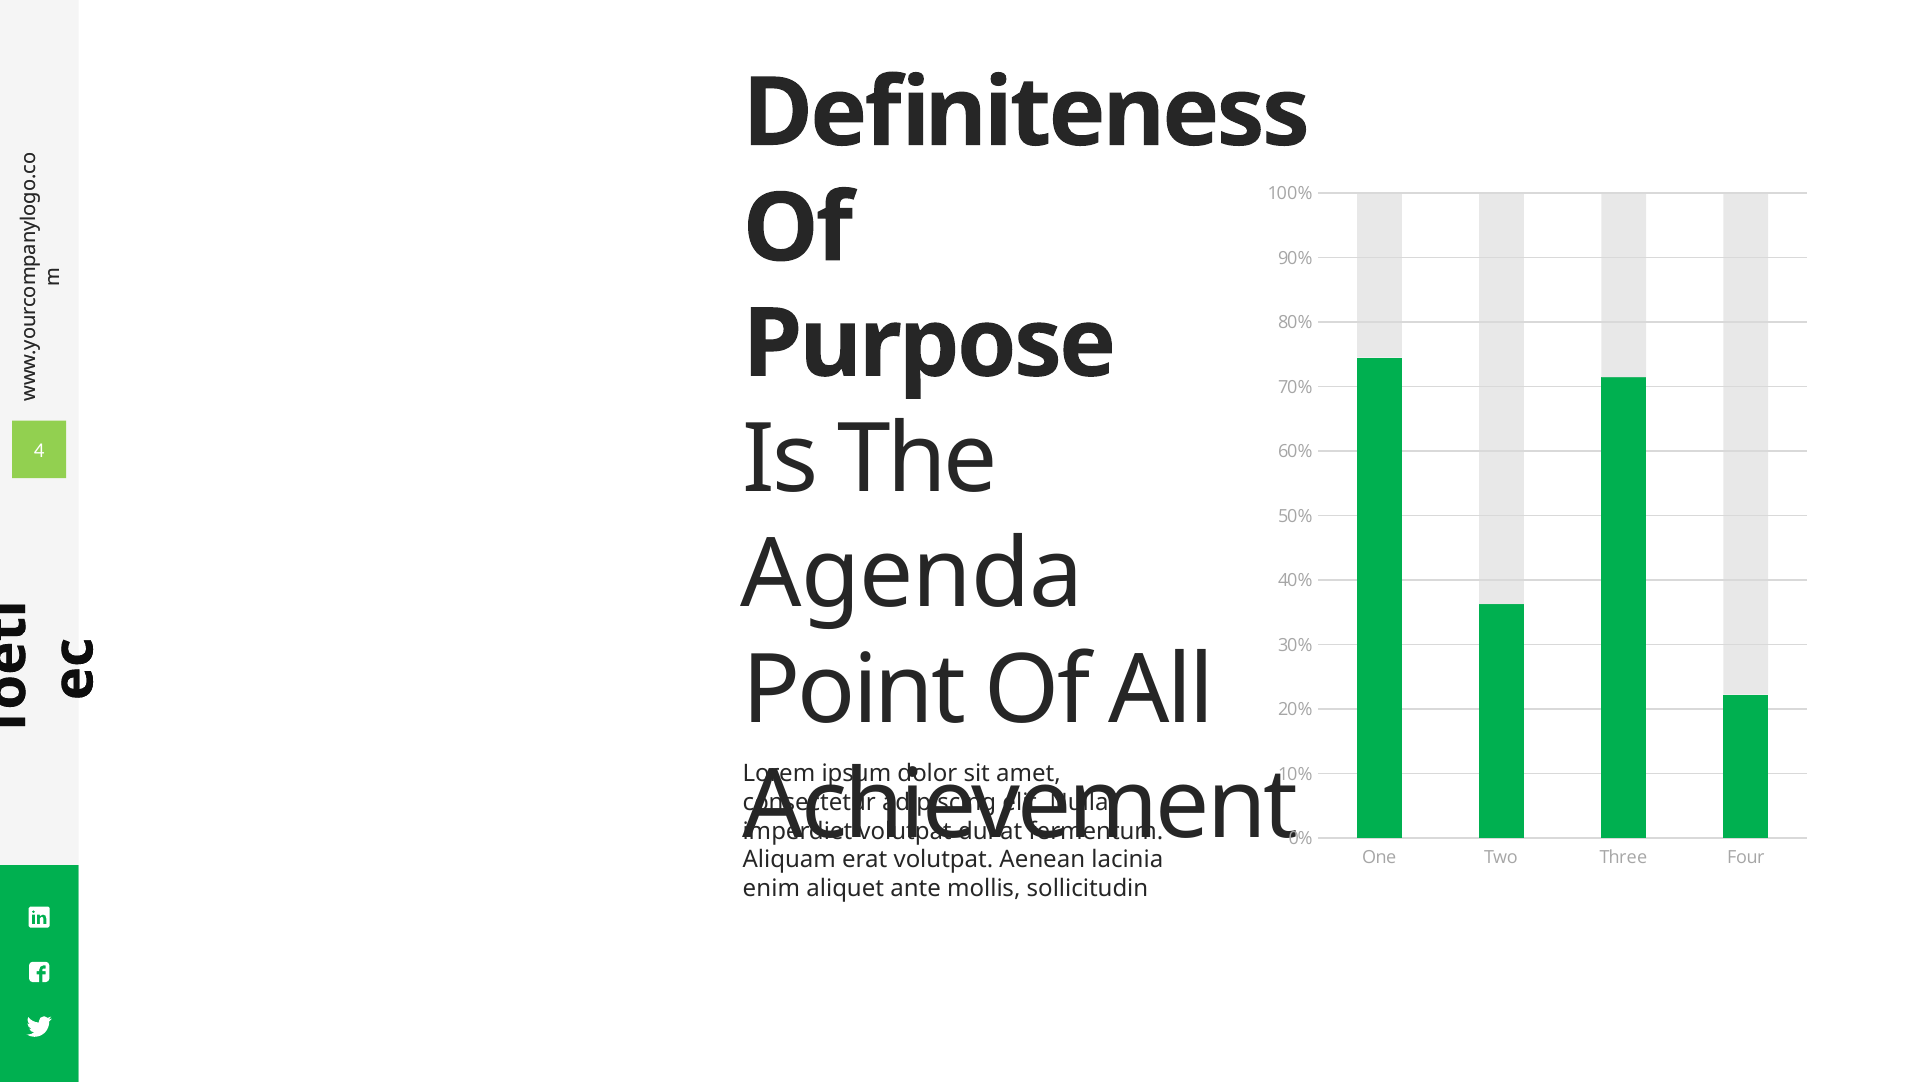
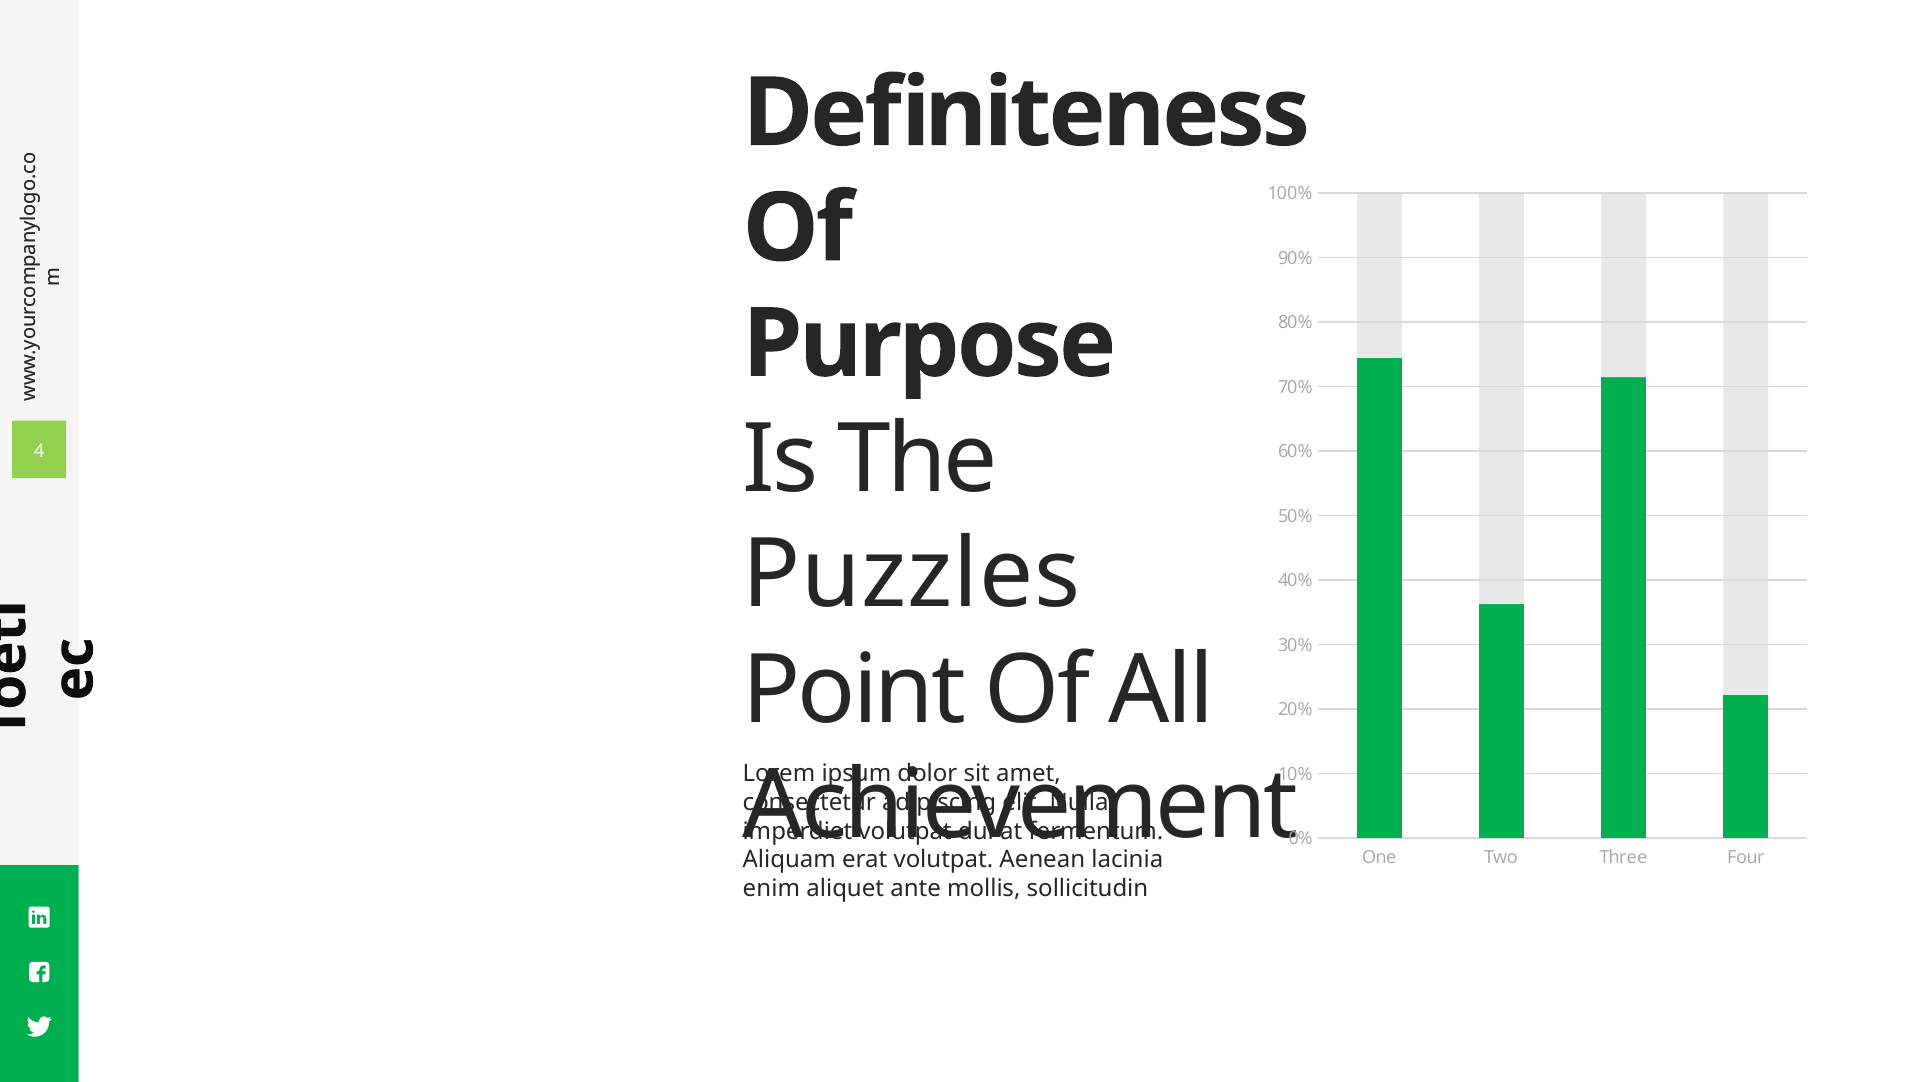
Agenda: Agenda -> Puzzles (911, 575)
